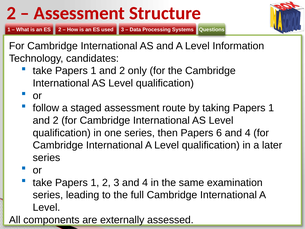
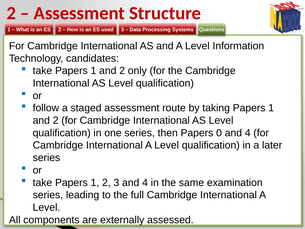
6: 6 -> 0 (219, 133)
